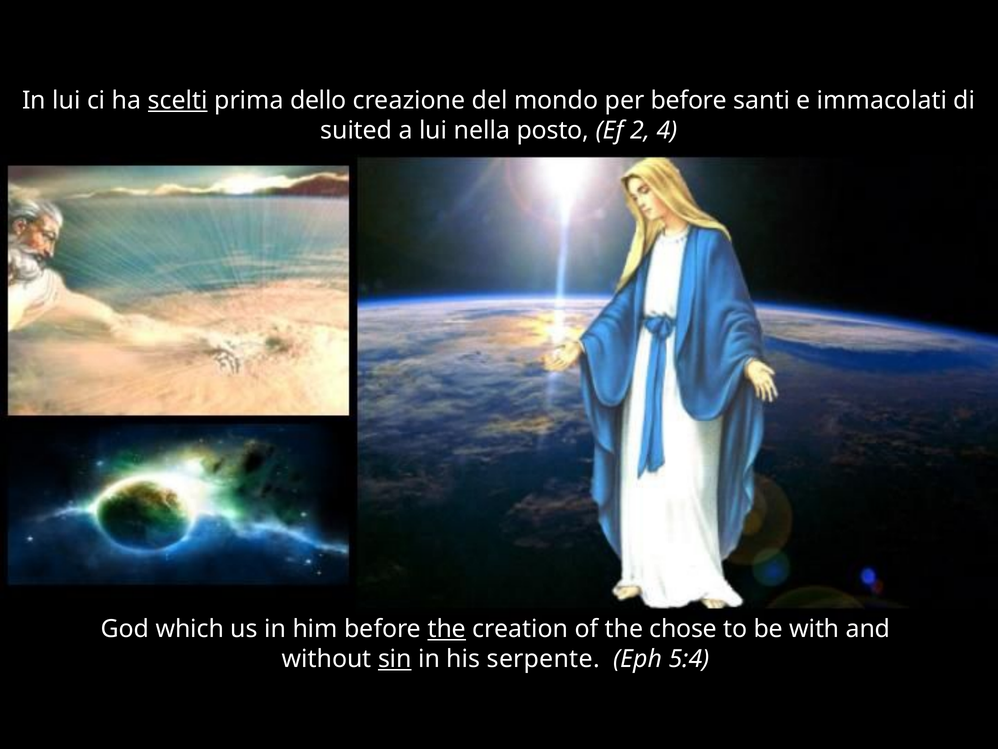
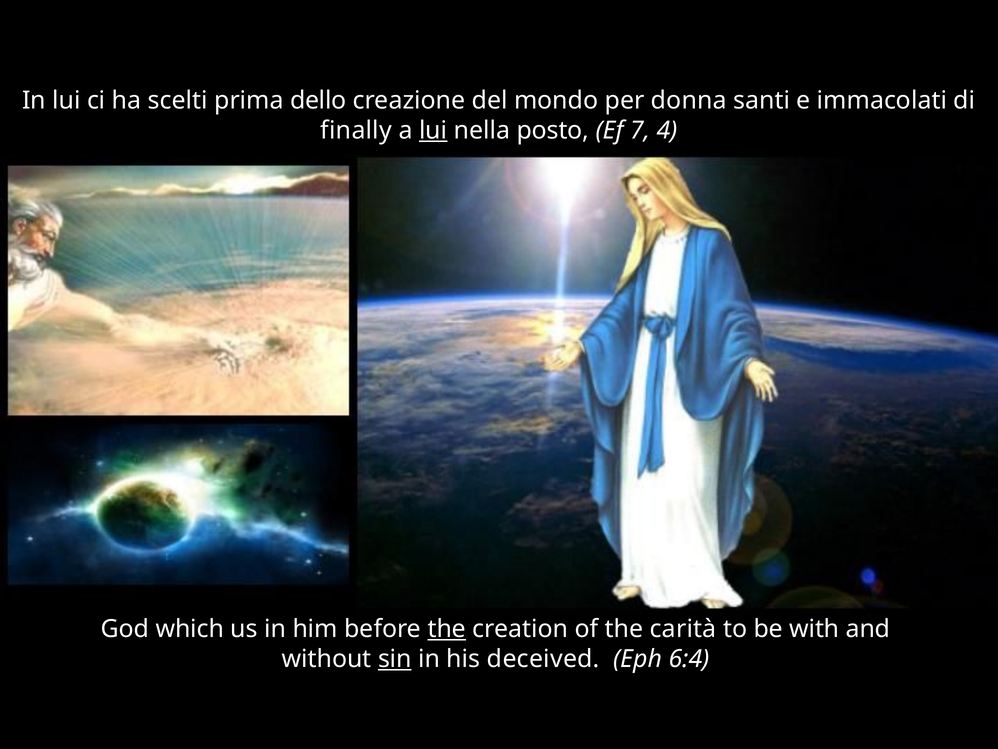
scelti underline: present -> none (178, 101)
per before: before -> donna (689, 101)
suited: suited -> finally (356, 131)
lui underline: none -> present (433, 131)
2: 2 -> 7 (640, 131)
chose: chose -> carità (683, 629)
serpente: serpente -> deceived (543, 659)
5:4: 5:4 -> 6:4 (689, 659)
